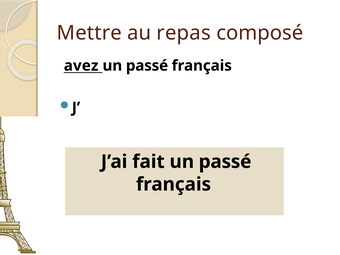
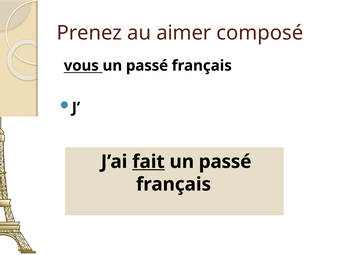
Mettre: Mettre -> Prenez (89, 33)
repas: repas -> aimer (184, 33)
avez: avez -> vous (81, 66)
fait underline: none -> present (148, 162)
